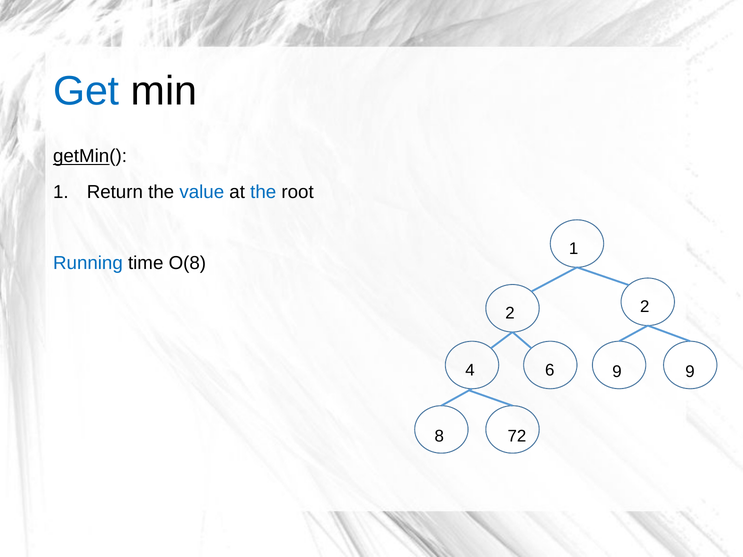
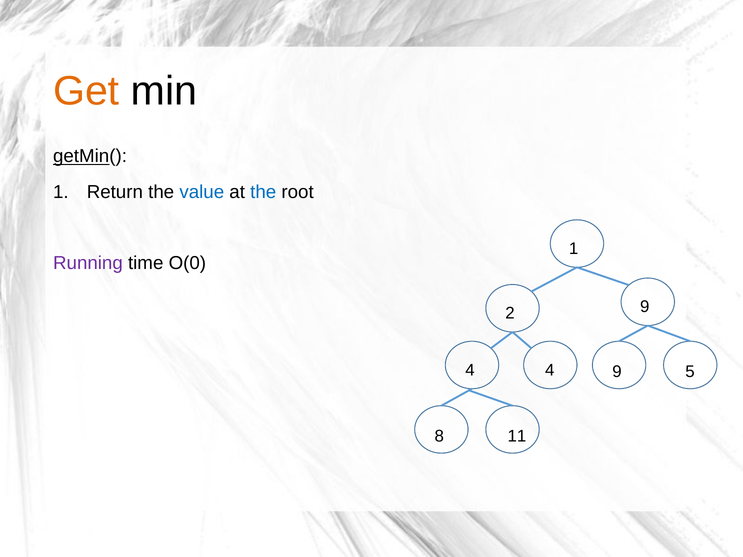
Get colour: blue -> orange (86, 91)
Running colour: blue -> purple (88, 263)
O(8: O(8 -> O(0 (187, 263)
2 2: 2 -> 9 (645, 307)
4 6: 6 -> 4 (550, 370)
9 9: 9 -> 5 (690, 372)
72: 72 -> 11 (517, 436)
